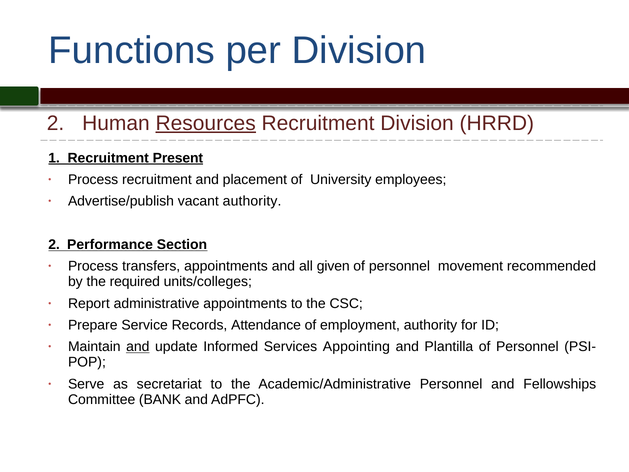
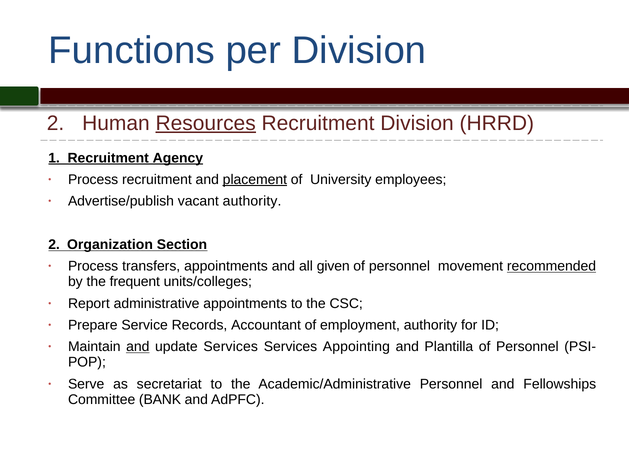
Present: Present -> Agency (178, 158)
placement underline: none -> present (255, 179)
Performance: Performance -> Organization (110, 244)
recommended underline: none -> present (552, 266)
required: required -> frequent (135, 282)
Attendance: Attendance -> Accountant (266, 325)
update Informed: Informed -> Services (231, 347)
